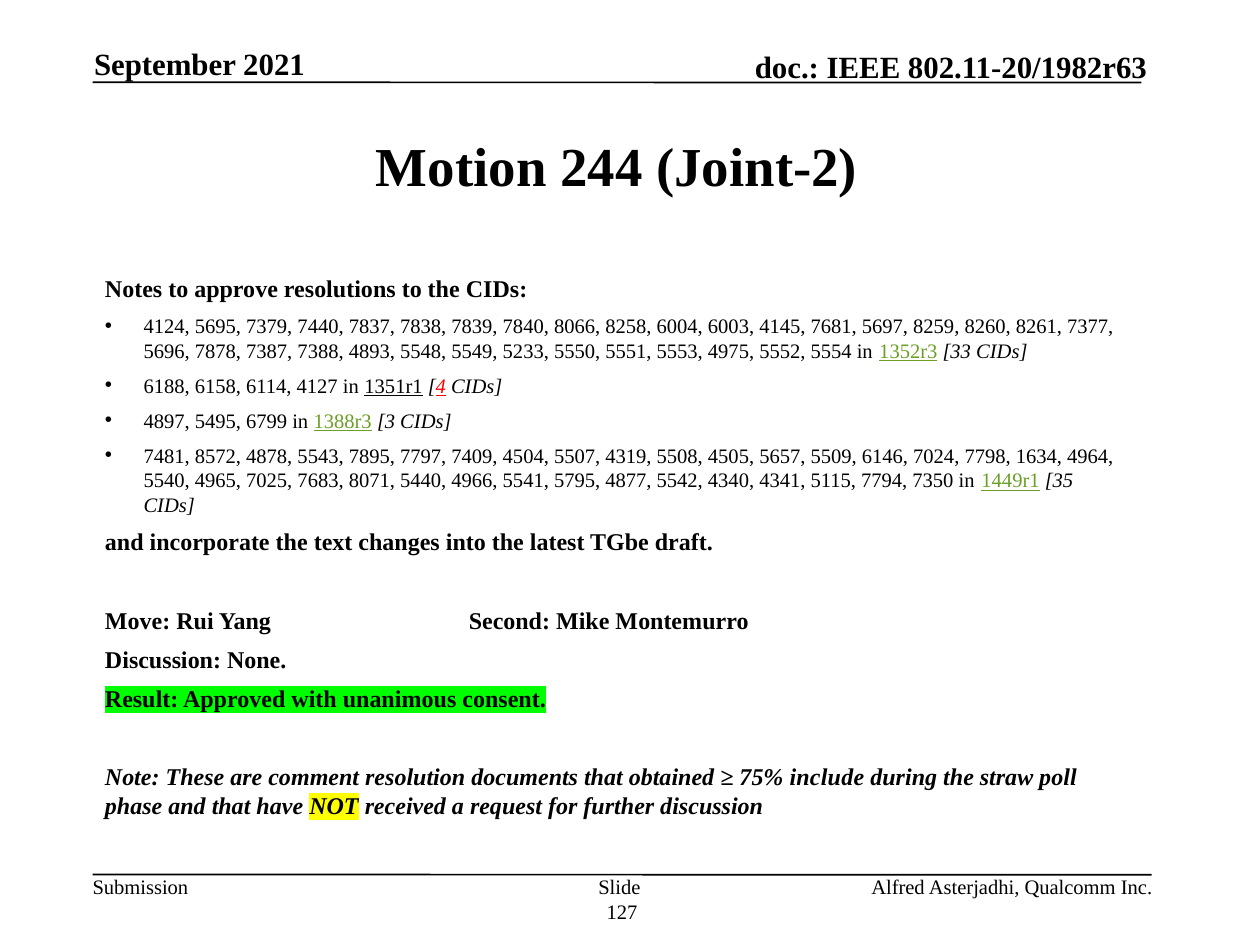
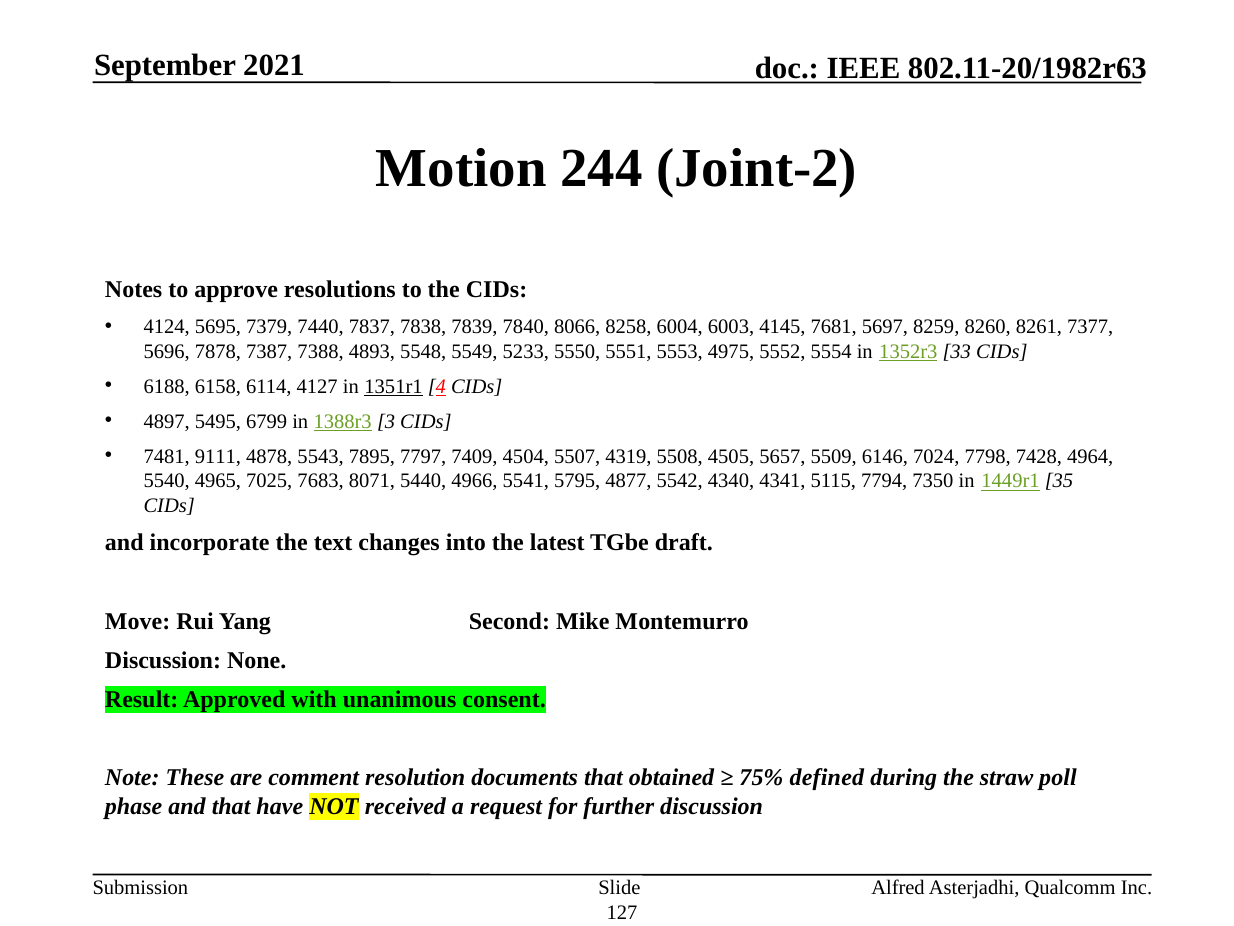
8572: 8572 -> 9111 (218, 456)
1634: 1634 -> 7428 (1039, 456)
include: include -> defined (827, 777)
